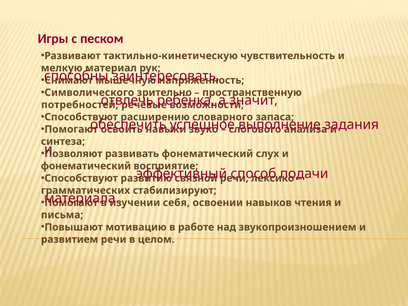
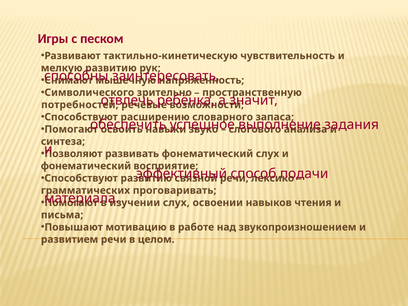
материал: материал -> развитию (111, 68)
стабилизируют: стабилизируют -> проговаривать (175, 190)
изучении себя: себя -> слух (176, 203)
